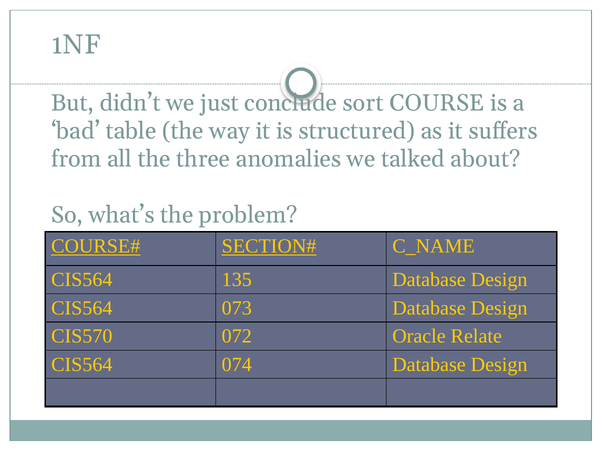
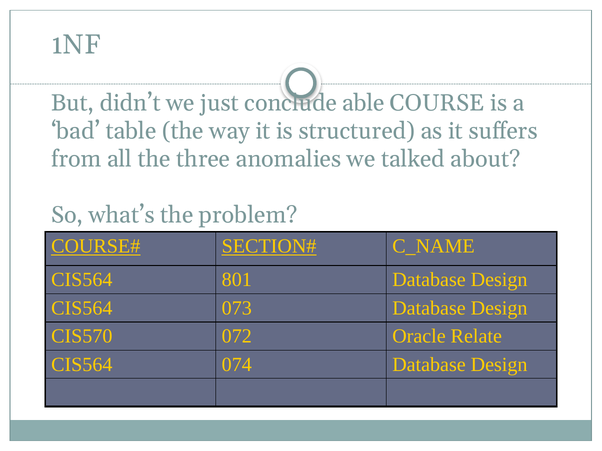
sort: sort -> able (363, 103)
135: 135 -> 801 (237, 280)
